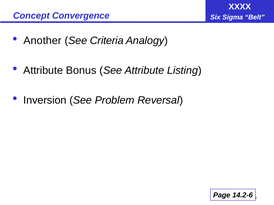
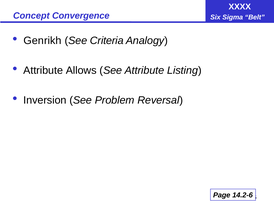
Another: Another -> Genrikh (43, 41)
Bonus: Bonus -> Allows (81, 71)
